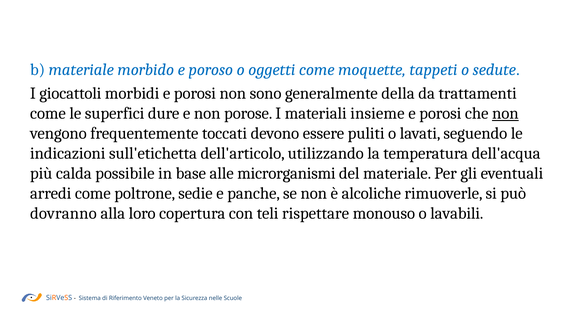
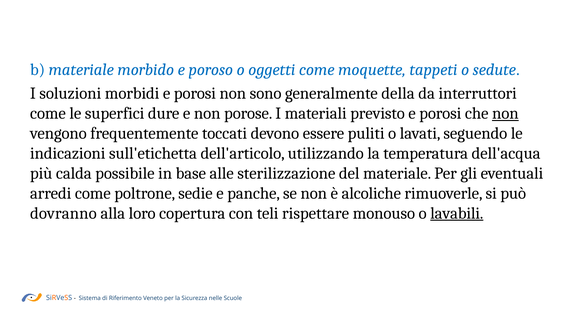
giocattoli: giocattoli -> soluzioni (70, 93)
trattamenti: trattamenti -> interruttori (478, 93)
insieme: insieme -> previsto (378, 113)
microrganismi: microrganismi -> sterilizzazione (286, 173)
lavabili underline: none -> present (457, 213)
